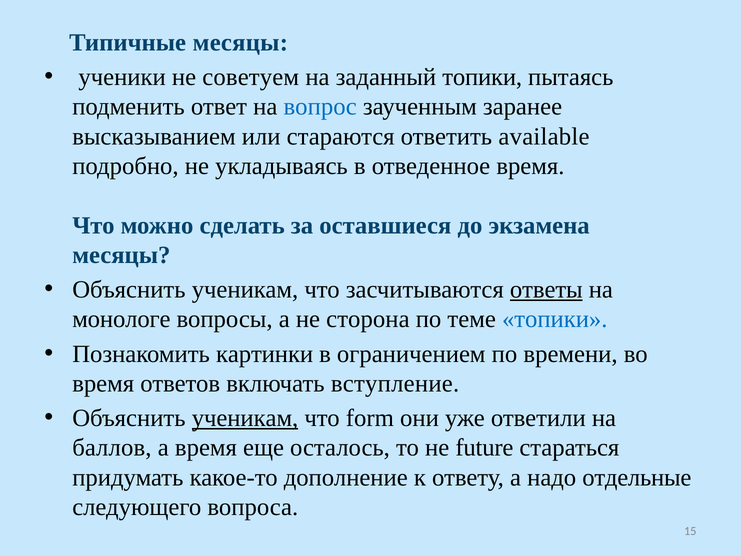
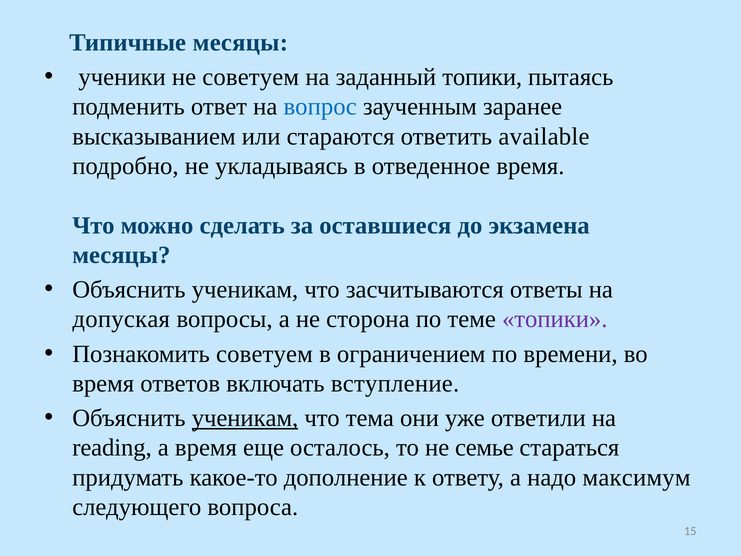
ответы underline: present -> none (546, 290)
монологе: монологе -> допуская (121, 319)
топики colour: blue -> purple (555, 319)
Познакомить картинки: картинки -> советуем (264, 354)
form: form -> тема (370, 418)
баллов: баллов -> reading (112, 448)
future: future -> семье (484, 448)
отдельные: отдельные -> максимум (637, 477)
